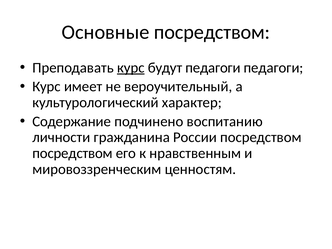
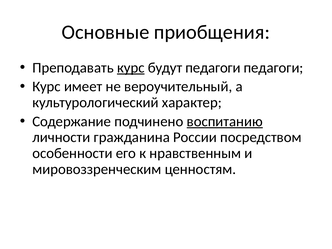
Основные посредством: посредством -> приобщения (212, 32)
воспитанию underline: none -> present (225, 121)
посредством: посредством -> особенности (72, 153)
